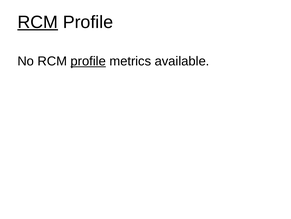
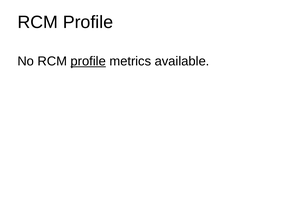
RCM underline: present -> none (38, 22)
